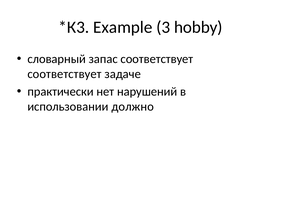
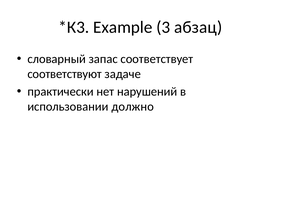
hobby: hobby -> абзац (198, 27)
соответствует: соответствует -> соответствуют (65, 74)
